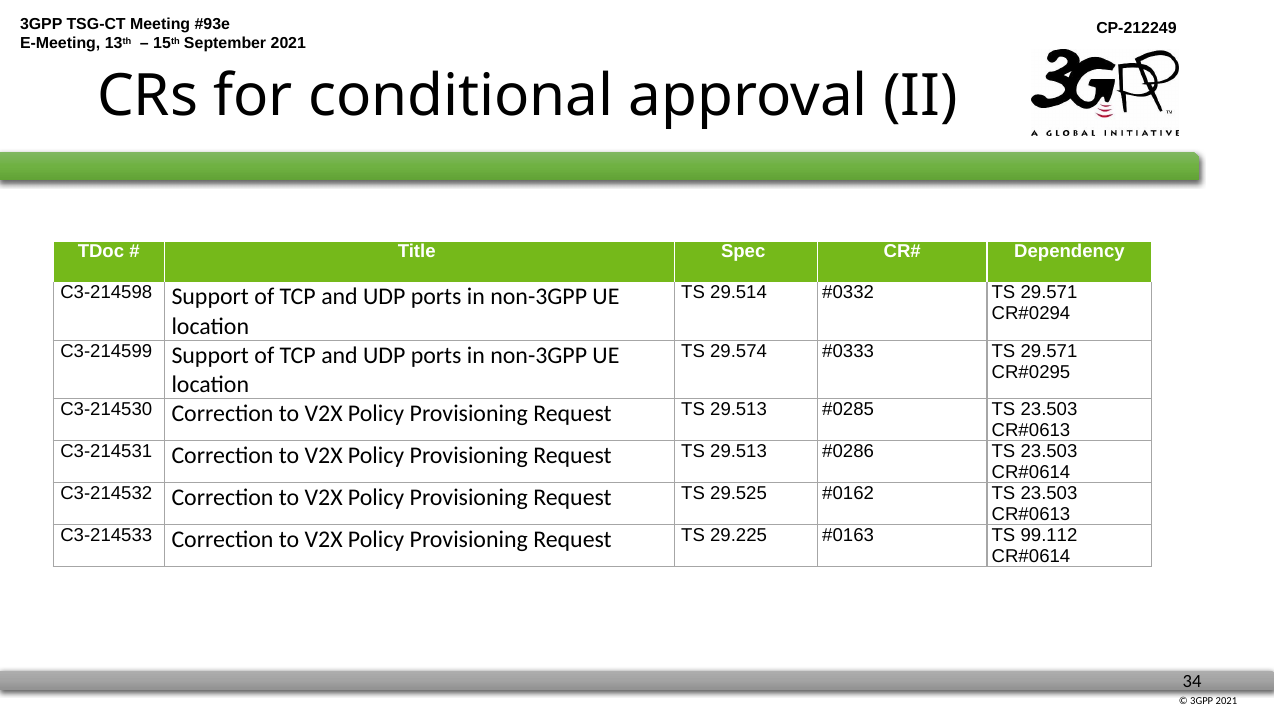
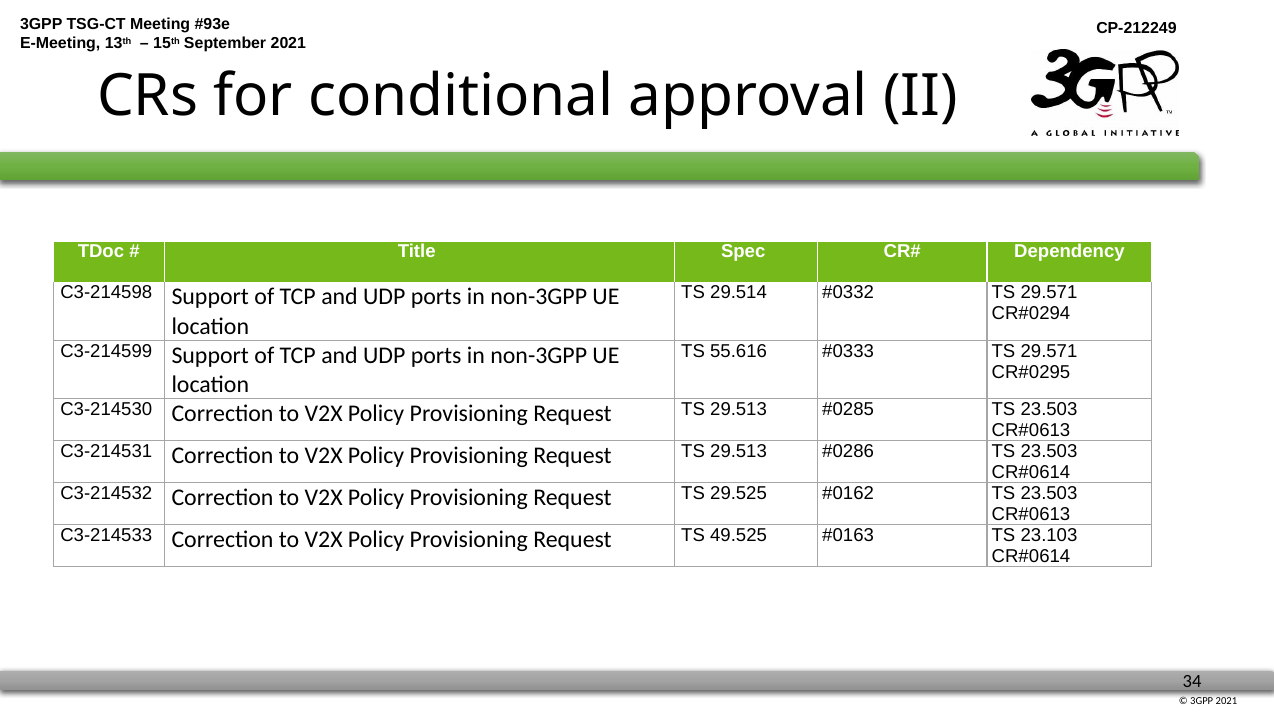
29.574: 29.574 -> 55.616 (739, 351)
29.225: 29.225 -> 49.525 (739, 535)
99.112: 99.112 -> 23.103 (1049, 535)
